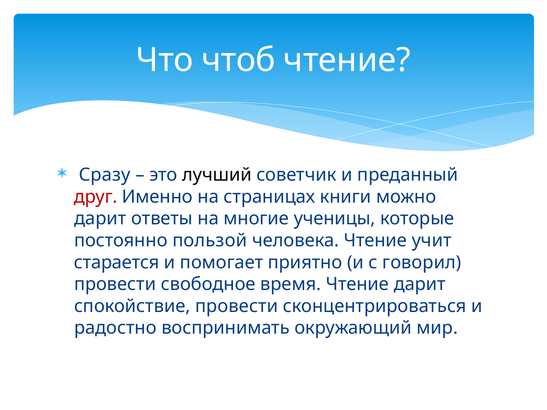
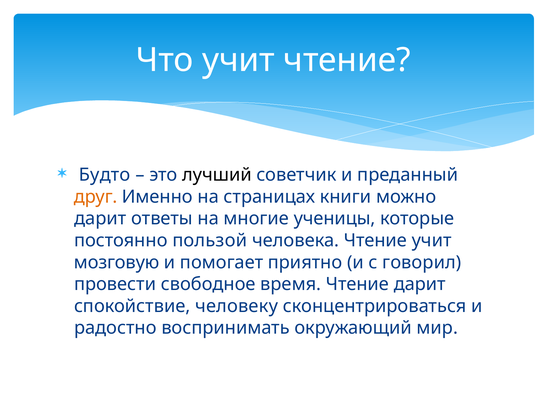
Что чтоб: чтоб -> учит (238, 60)
Сразу: Сразу -> Будто (105, 175)
друг colour: red -> orange (96, 197)
старается: старается -> мозговую (117, 263)
спокойствие провести: провести -> человеку (237, 306)
